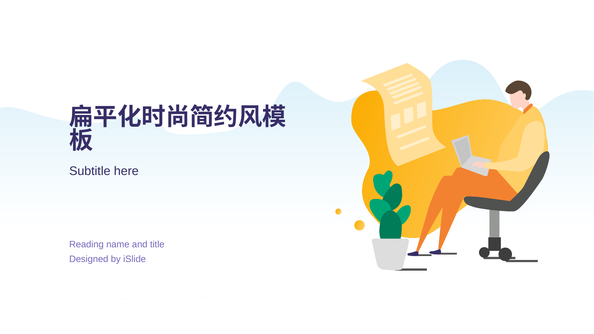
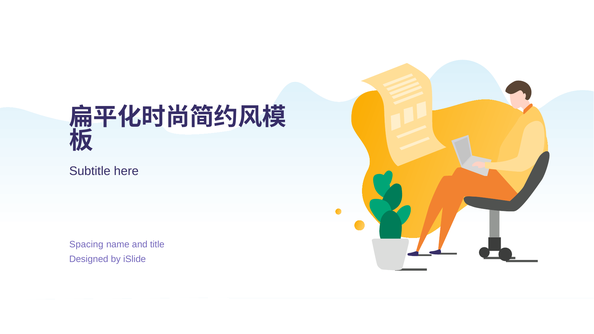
Reading: Reading -> Spacing (86, 245)
